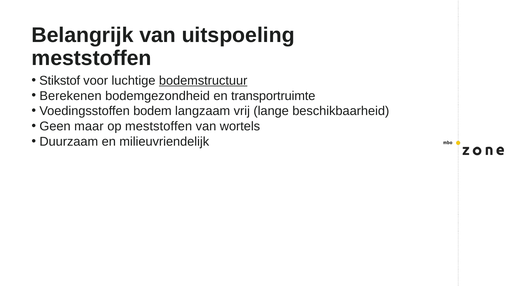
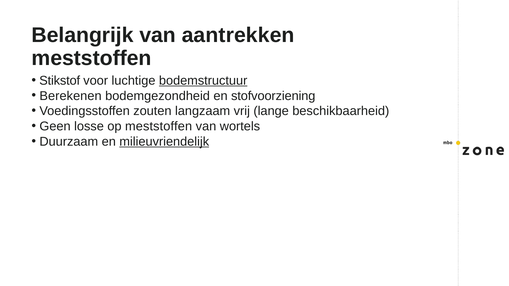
uitspoeling: uitspoeling -> aantrekken (238, 35)
transportruimte: transportruimte -> stofvoorziening (273, 96)
bodem: bodem -> zouten (152, 111)
maar: maar -> losse (89, 126)
milieuvriendelijk underline: none -> present (164, 142)
